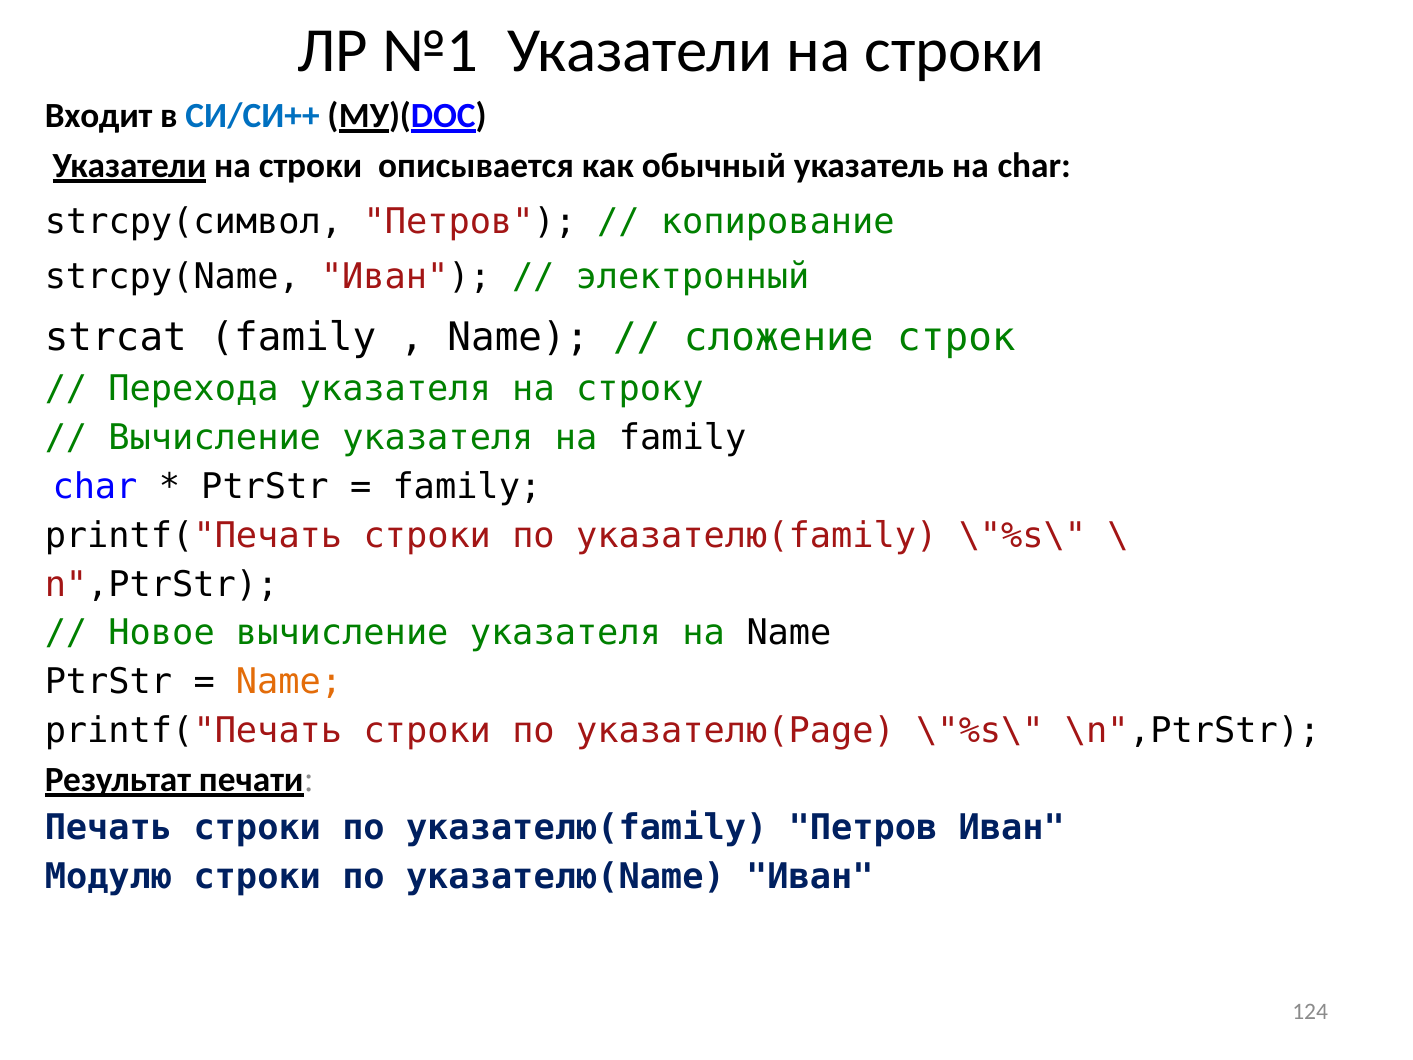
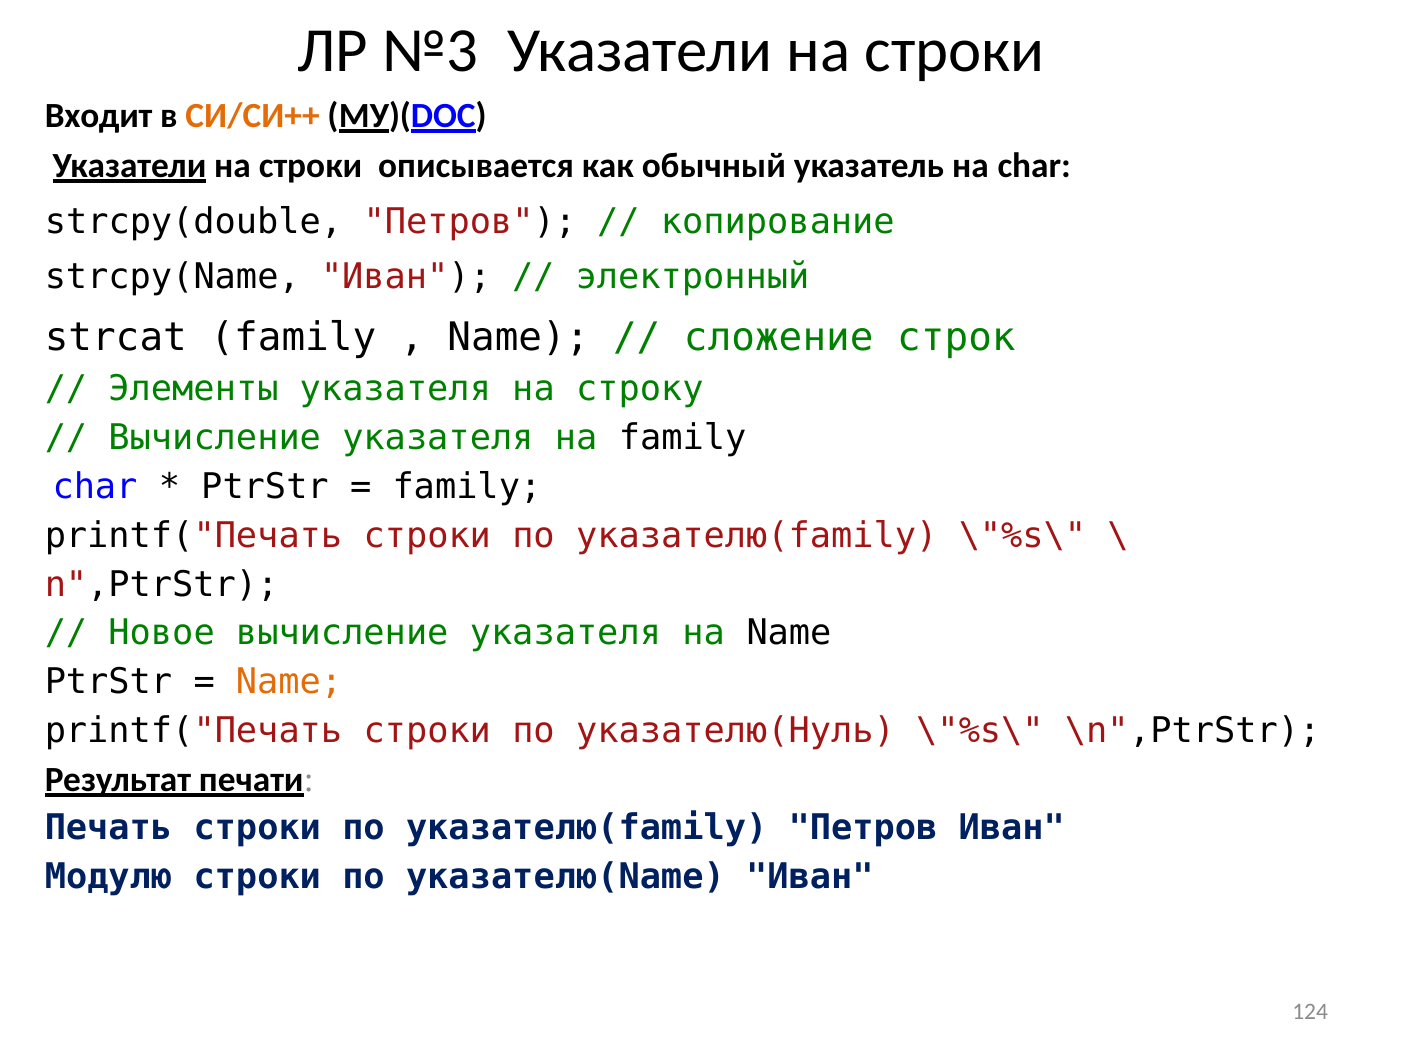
№1: №1 -> №3 (430, 51)
СИ/СИ++ colour: blue -> orange (253, 115)
strcpy(символ: strcpy(символ -> strcpy(double (193, 221)
Перехода: Перехода -> Элементы (193, 389)
указателю(Page: указателю(Page -> указателю(Нуль (735, 731)
